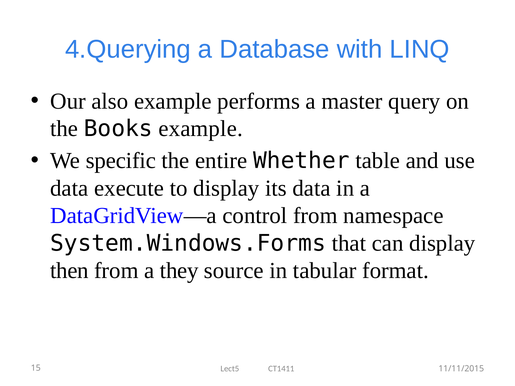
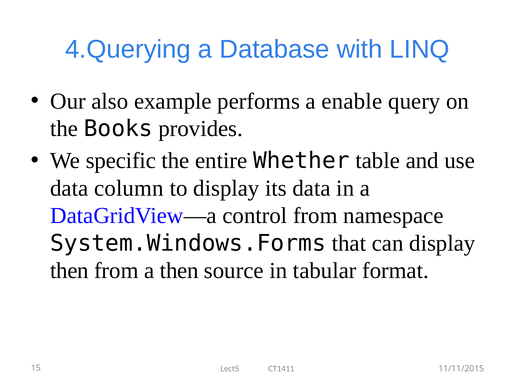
master: master -> enable (352, 101)
Books example: example -> provides (201, 129)
execute: execute -> column (129, 188)
a they: they -> then (179, 271)
